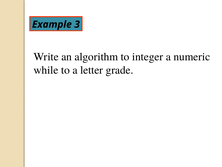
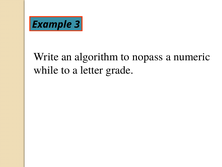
integer: integer -> nopass (148, 57)
